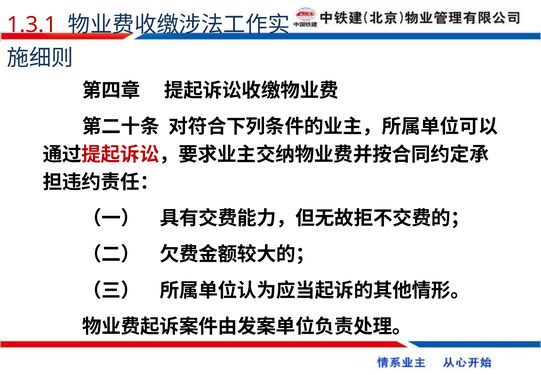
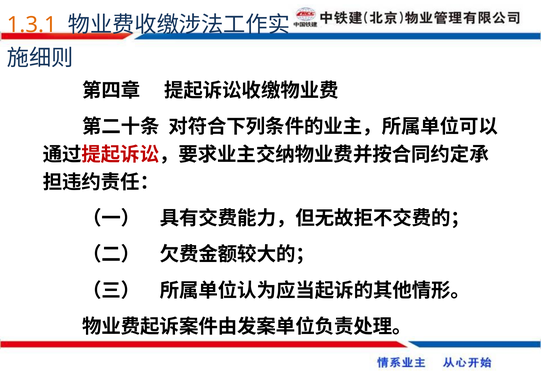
1.3.1 colour: red -> orange (32, 25)
